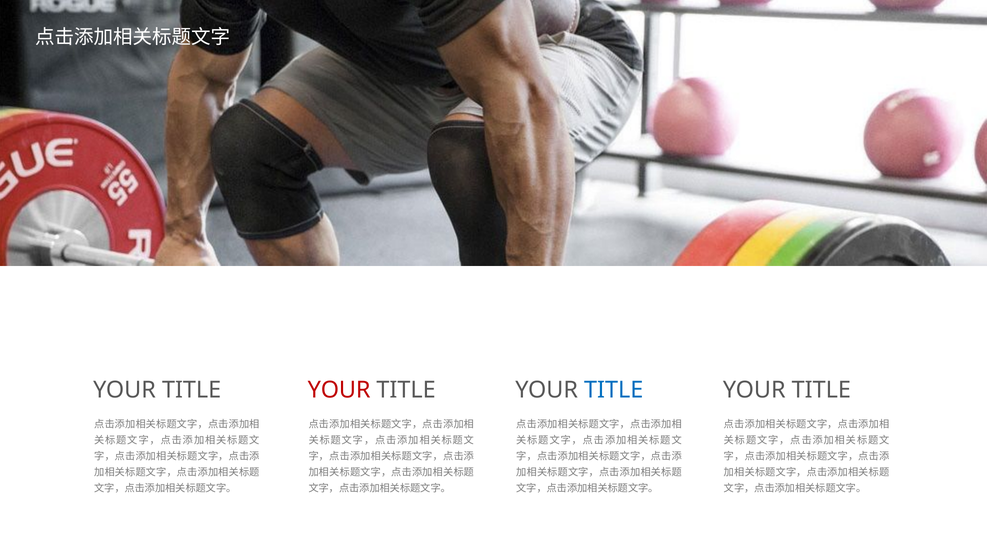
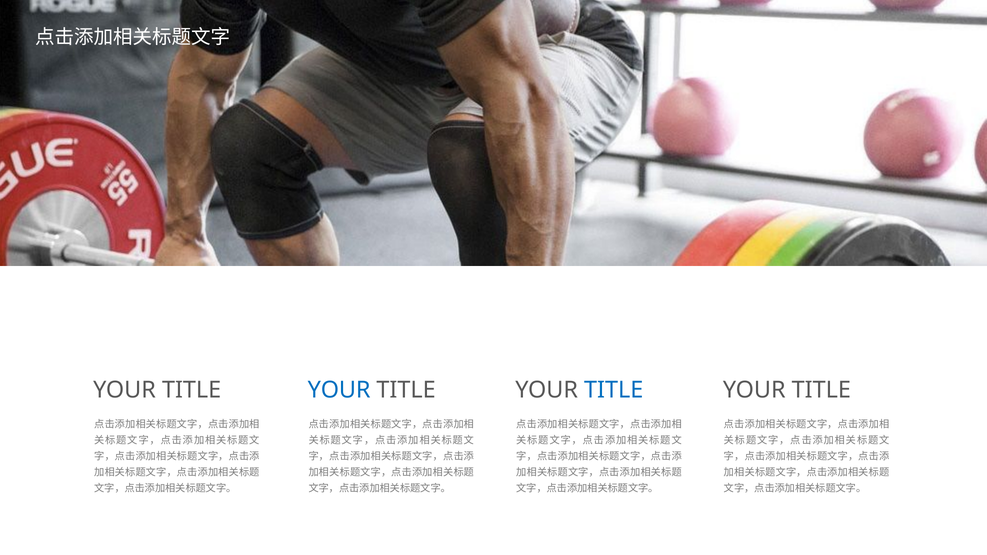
YOUR colour: red -> blue (339, 390)
